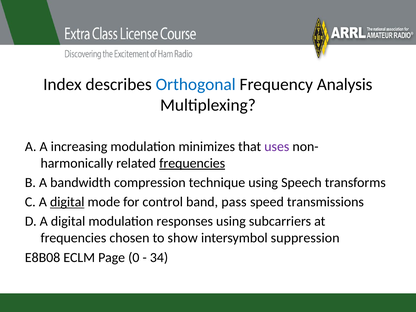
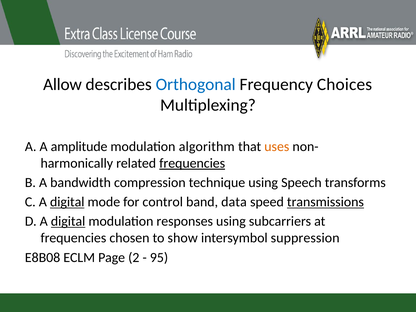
Index: Index -> Allow (62, 84)
Analysis: Analysis -> Choices (344, 84)
increasing: increasing -> amplitude (79, 147)
minimizes: minimizes -> algorithm (207, 147)
uses colour: purple -> orange (277, 147)
pass: pass -> data (234, 202)
transmissions underline: none -> present (325, 202)
digital underline: none -> present (68, 221)
0: 0 -> 2 (134, 257)
34: 34 -> 95 (159, 257)
